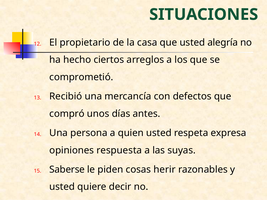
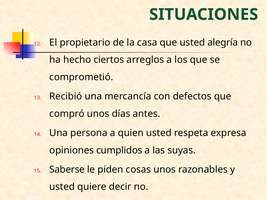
respuesta: respuesta -> cumplidos (119, 150)
cosas herir: herir -> unos (165, 170)
